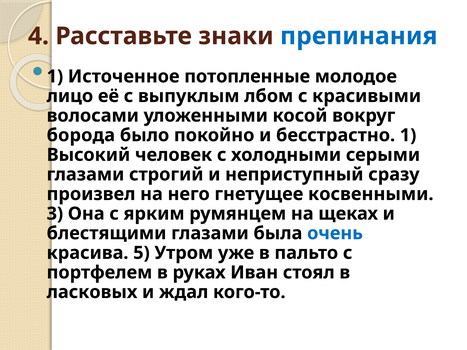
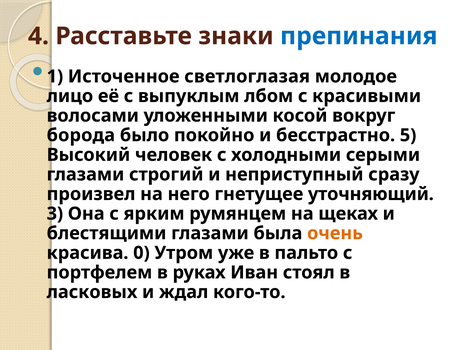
потопленные: потопленные -> светлоглазая (247, 76)
бесстрастно 1: 1 -> 5 (408, 135)
косвенными: косвенными -> уточняющий (371, 194)
очень colour: blue -> orange (335, 233)
5: 5 -> 0 (141, 253)
